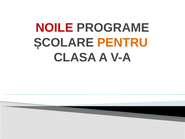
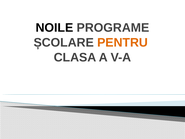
NOILE colour: red -> black (54, 28)
